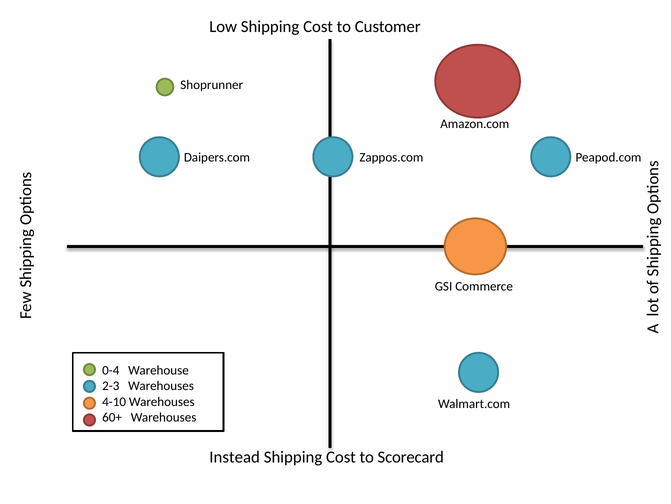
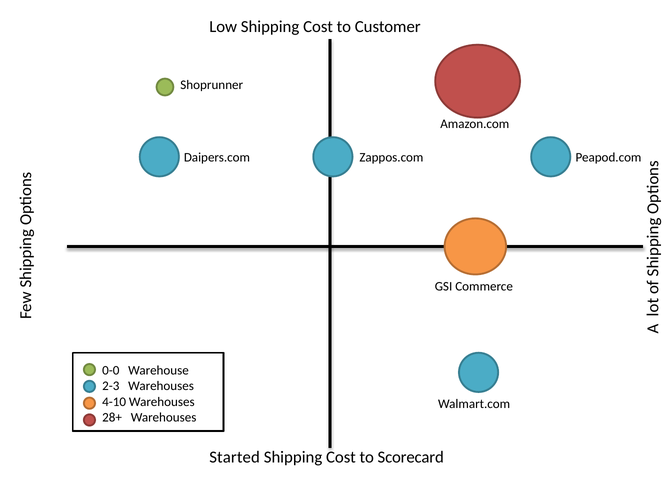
0-4: 0-4 -> 0-0 (111, 370)
60+: 60+ -> 28+ (112, 417)
Instead: Instead -> Started (235, 457)
